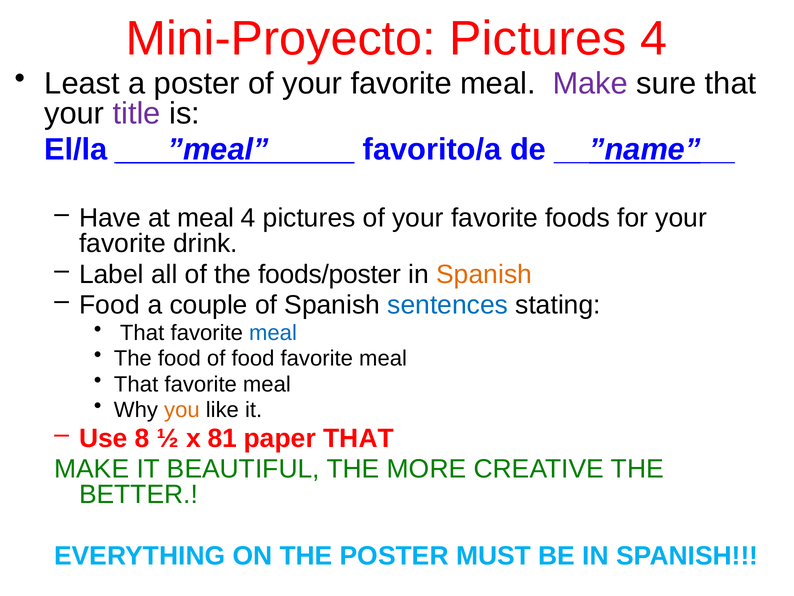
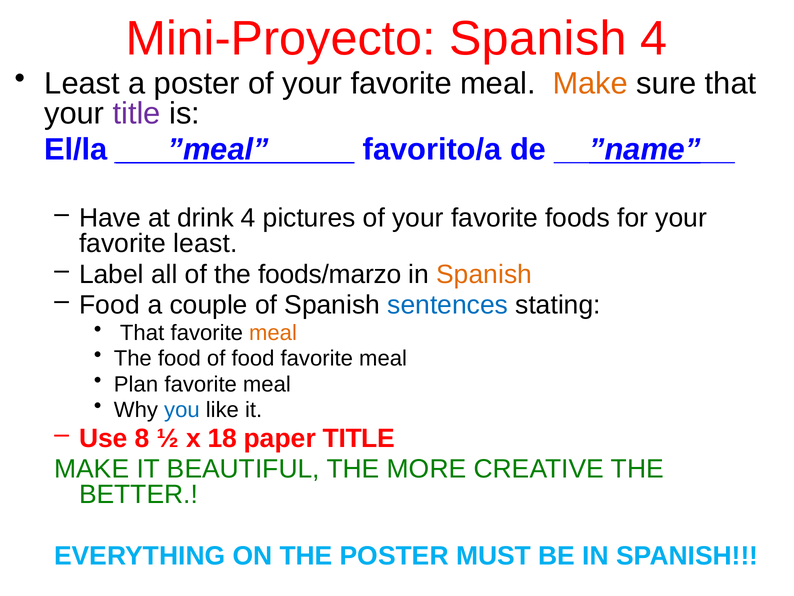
Mini-Proyecto Pictures: Pictures -> Spanish (538, 38)
Make colour: purple -> orange (590, 84)
at meal: meal -> drink (206, 218)
favorite drink: drink -> least (205, 243)
foods/poster: foods/poster -> foods/marzo (330, 274)
meal colour: blue -> orange (273, 333)
That: That -> Plan (136, 384)
you colour: orange -> blue (182, 410)
81: 81 -> 18 (223, 438)
paper THAT: THAT -> TITLE (359, 438)
